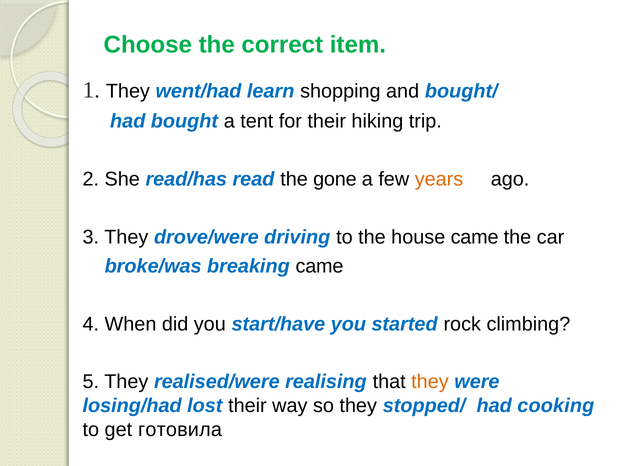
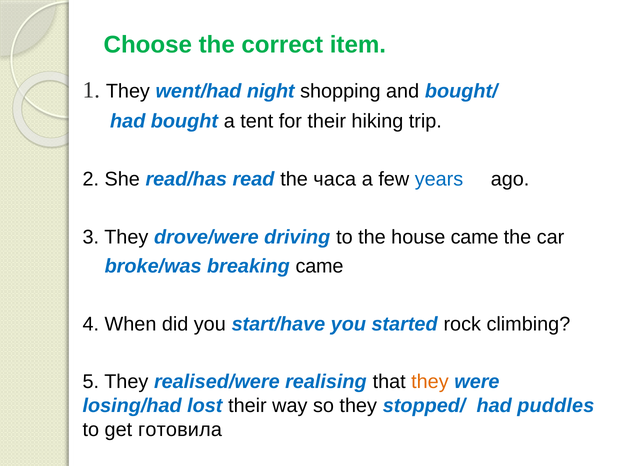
learn: learn -> night (271, 91)
gone: gone -> часа (335, 179)
years colour: orange -> blue (439, 179)
cooking: cooking -> puddles (556, 406)
